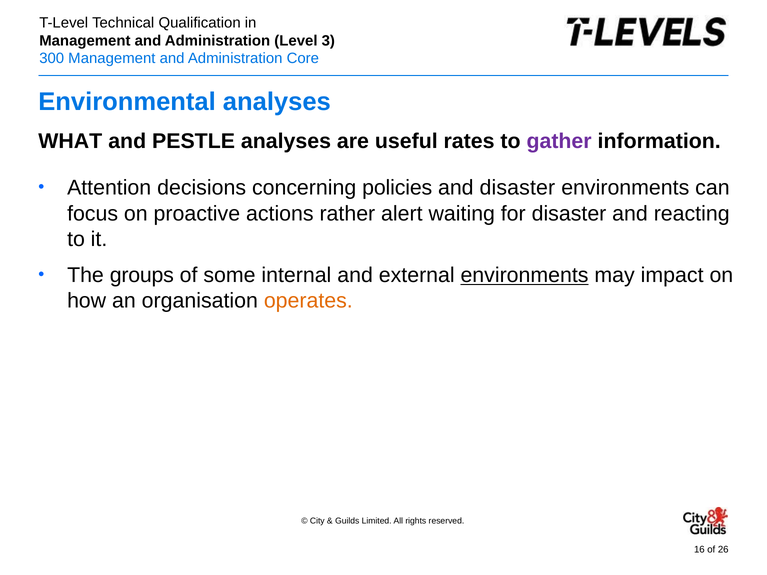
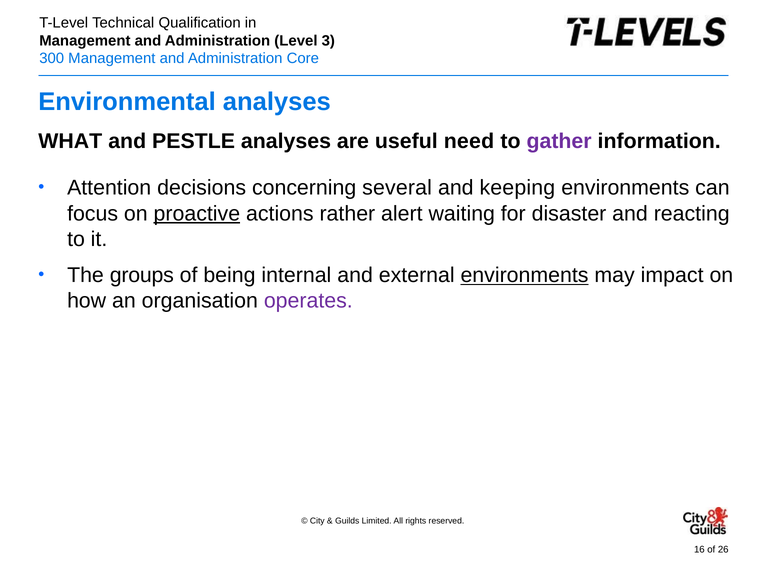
rates: rates -> need (469, 141)
policies: policies -> several (397, 188)
and disaster: disaster -> keeping (517, 188)
proactive underline: none -> present (197, 214)
some: some -> being (229, 275)
operates colour: orange -> purple (308, 301)
